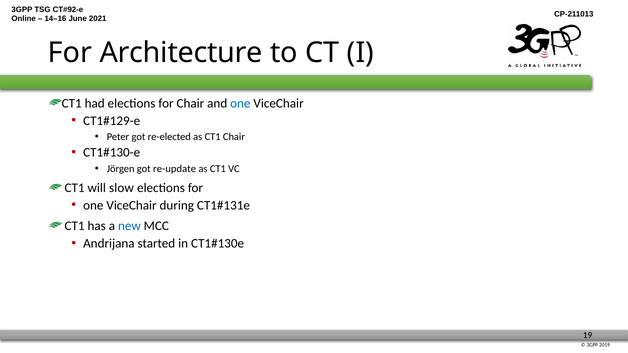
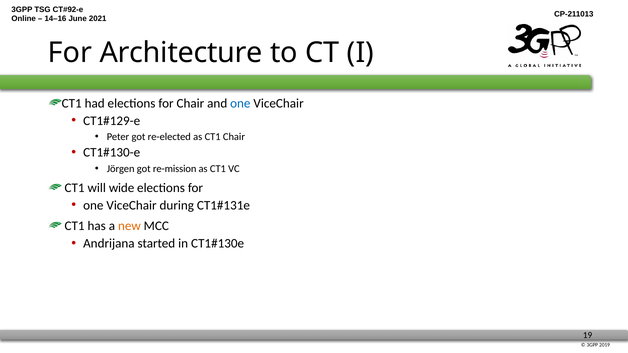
re-update: re-update -> re-mission (175, 169)
slow: slow -> wide (122, 188)
new colour: blue -> orange (129, 226)
